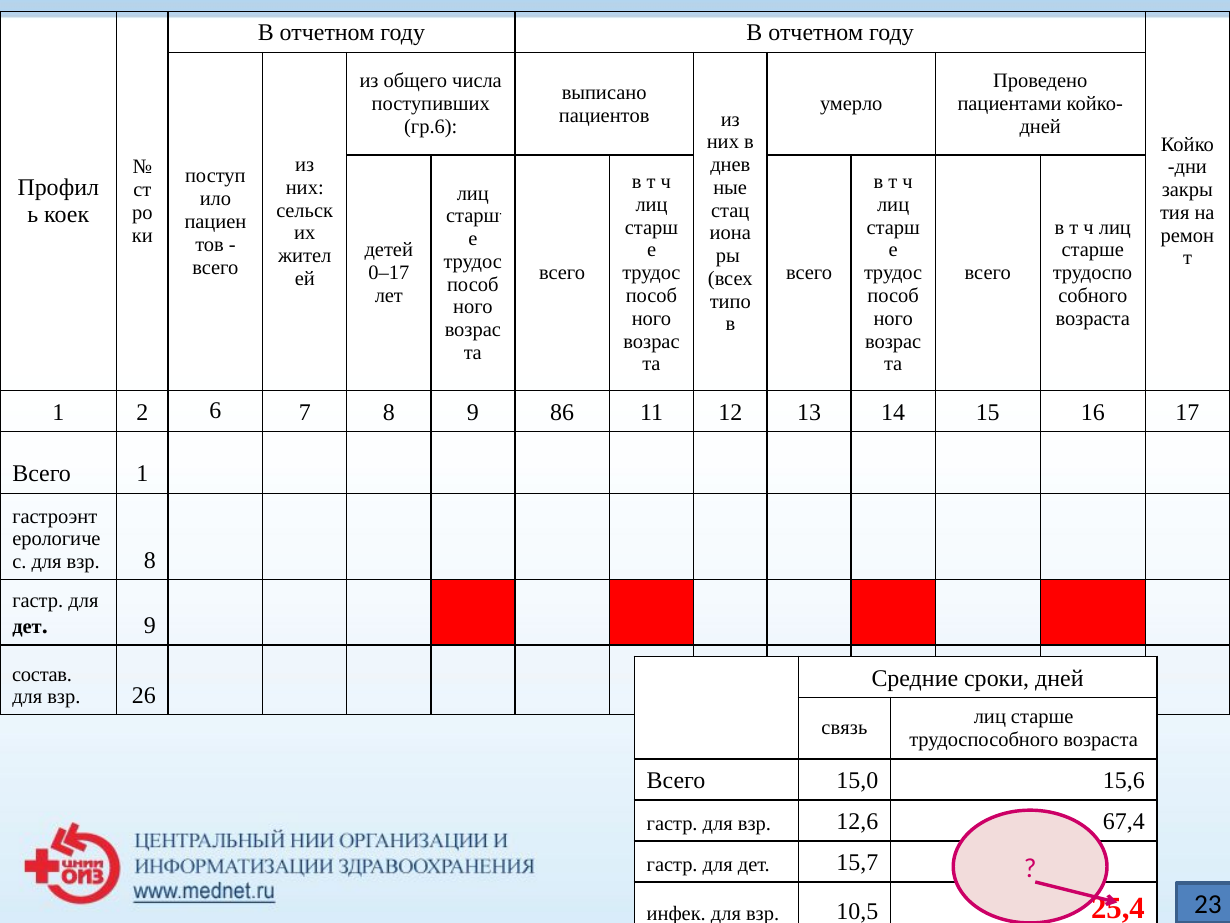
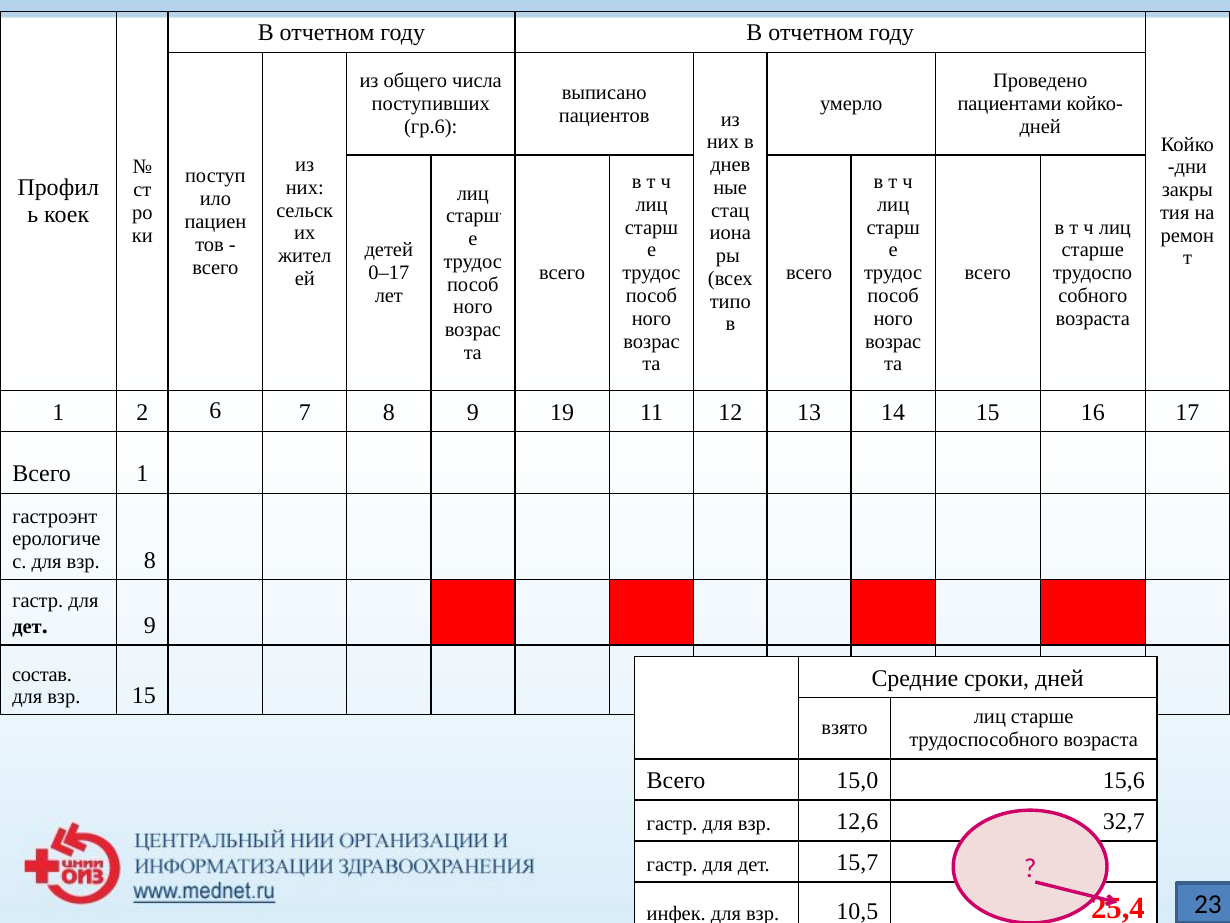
86: 86 -> 19 (562, 412)
взр 26: 26 -> 15 (144, 695)
связь: связь -> взято (844, 728)
67,4: 67,4 -> 32,7 (1124, 821)
